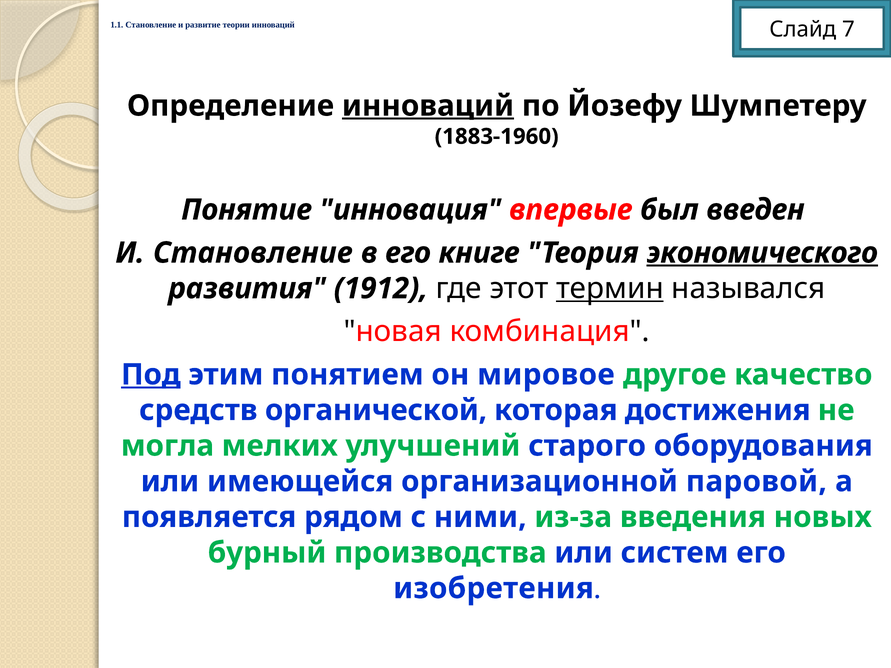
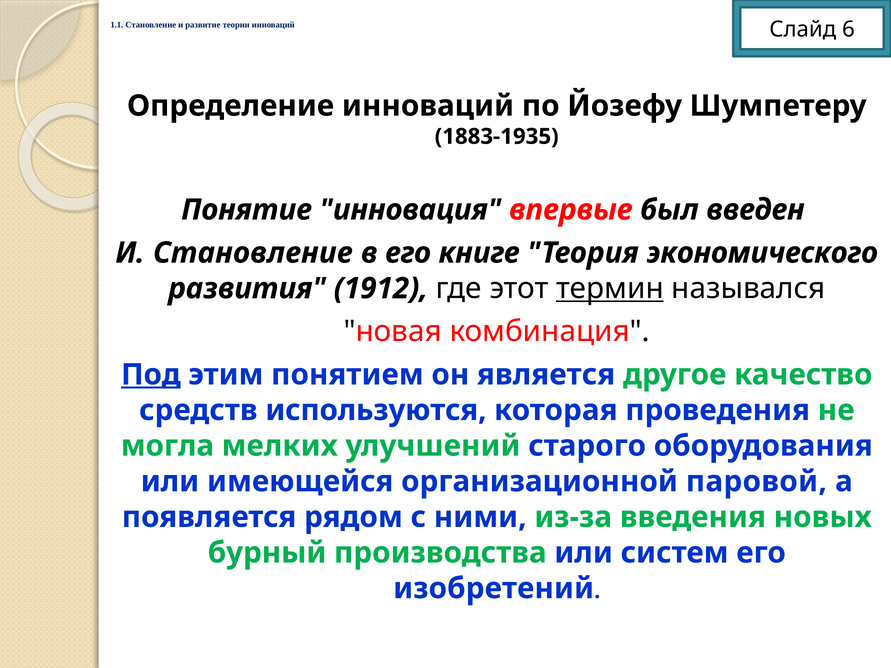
7: 7 -> 6 (848, 30)
инноваций underline: present -> none (428, 106)
1883-1960: 1883-1960 -> 1883-1935 (497, 137)
экономического underline: present -> none (762, 253)
мировое: мировое -> является (546, 375)
органической: органической -> используются (376, 410)
достижения: достижения -> проведения (718, 410)
изобретения: изобретения -> изобретений (494, 589)
